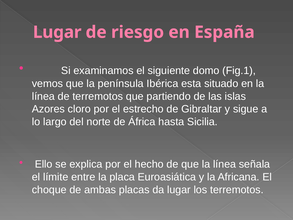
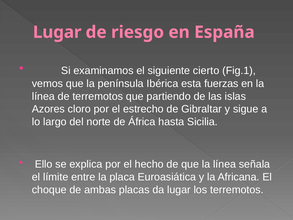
domo: domo -> cierto (206, 70)
situado: situado -> fuerzas (221, 84)
